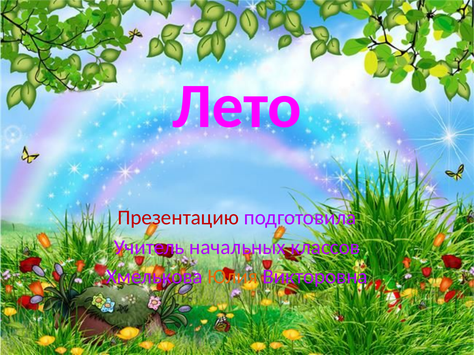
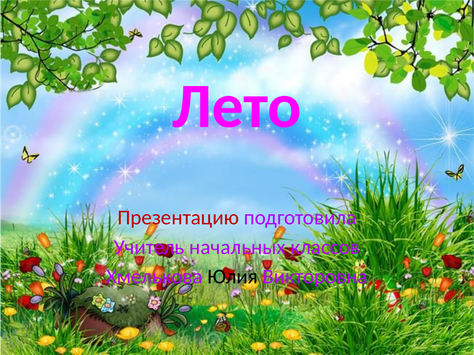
Юлия colour: orange -> black (233, 277)
